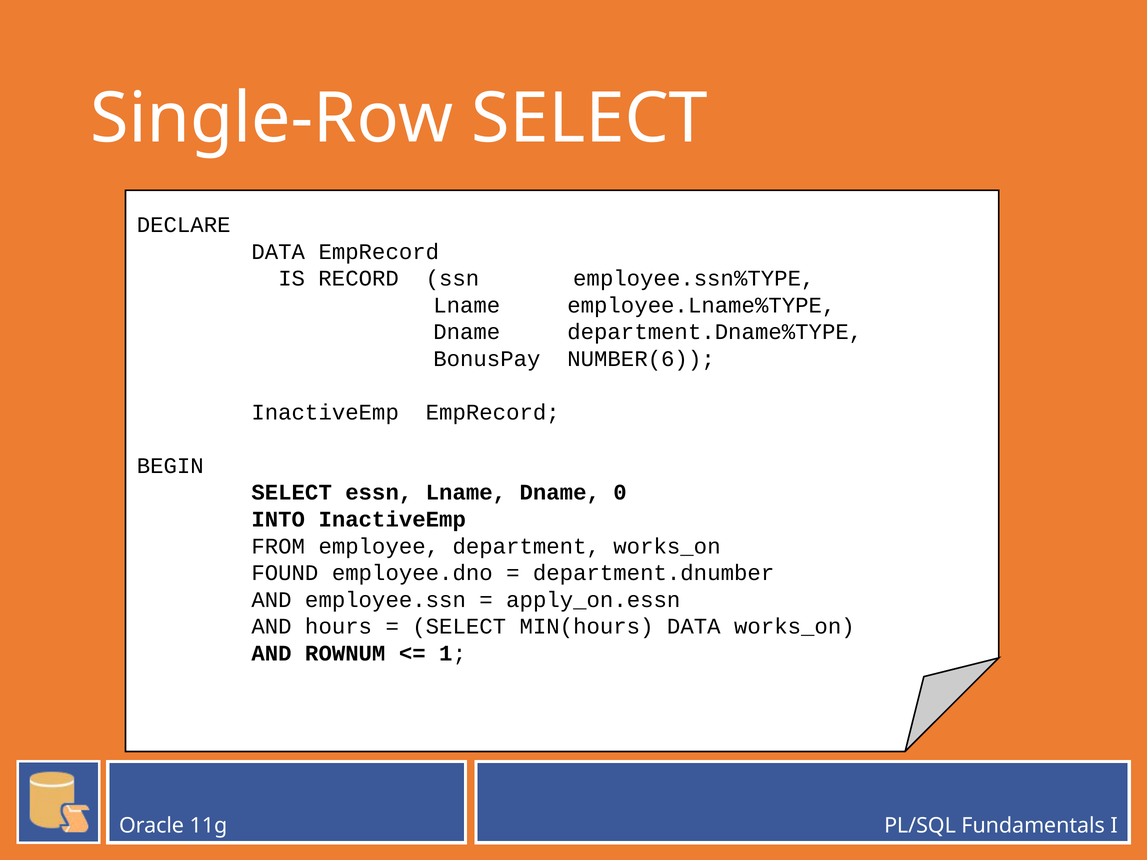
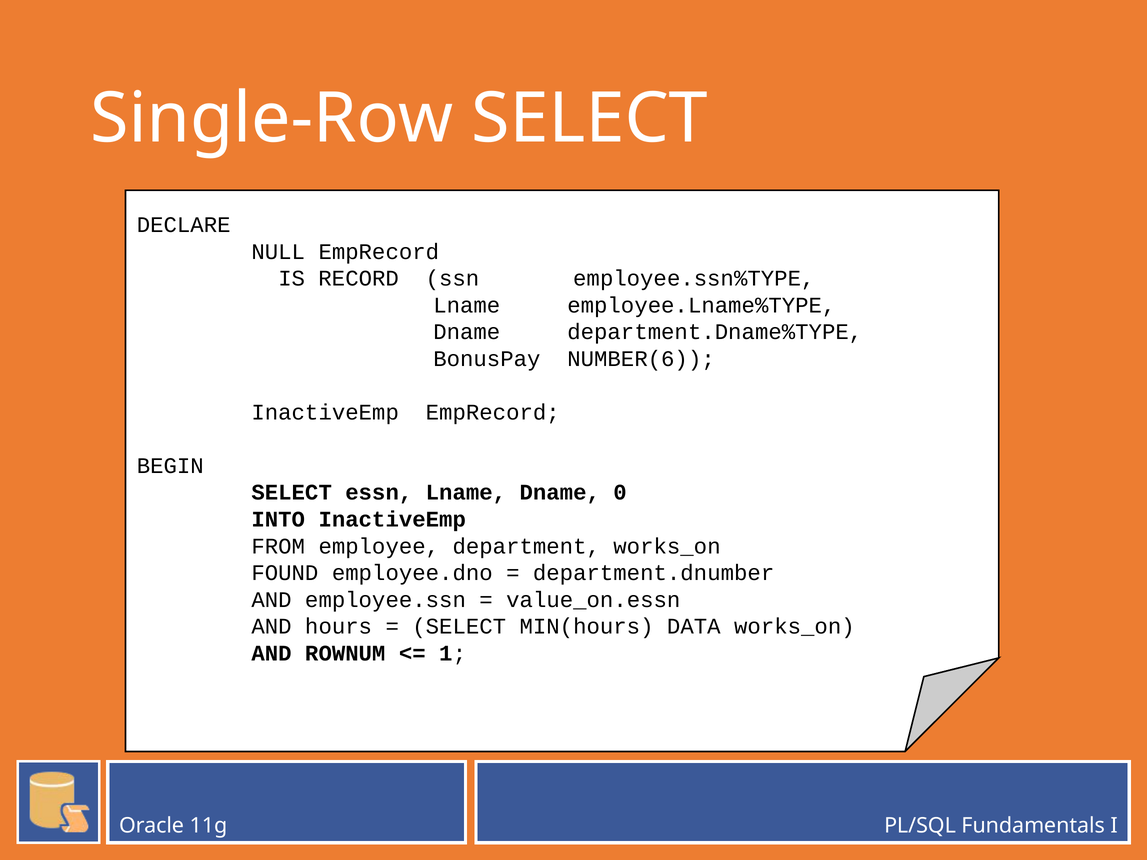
DATA: DATA -> NULL (278, 252)
apply_on.essn: apply_on.essn -> value_on.essn (593, 600)
